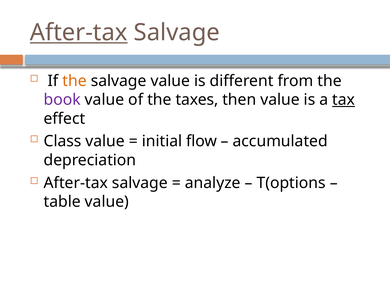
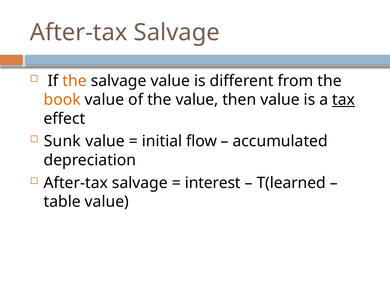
After-tax underline: present -> none (79, 33)
book colour: purple -> orange (62, 100)
the taxes: taxes -> value (197, 100)
Class: Class -> Sunk (62, 141)
analyze: analyze -> interest (213, 183)
T(options: T(options -> T(learned (291, 183)
